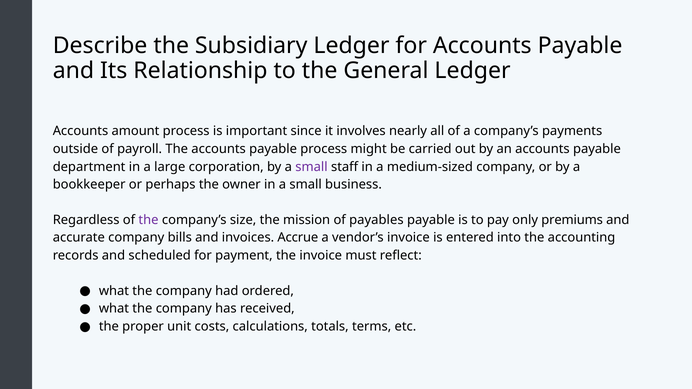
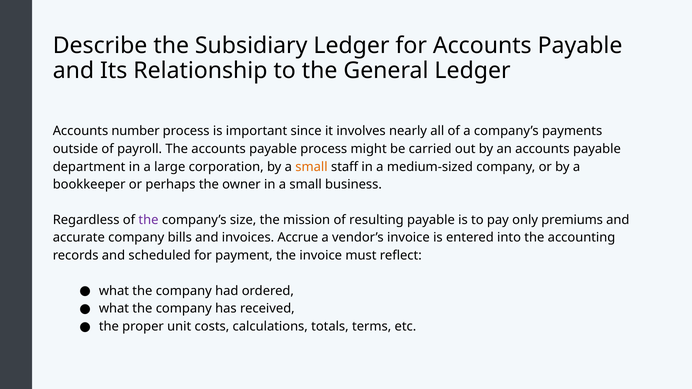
amount: amount -> number (136, 131)
small colour: purple -> orange (312, 167)
payables: payables -> resulting (376, 220)
